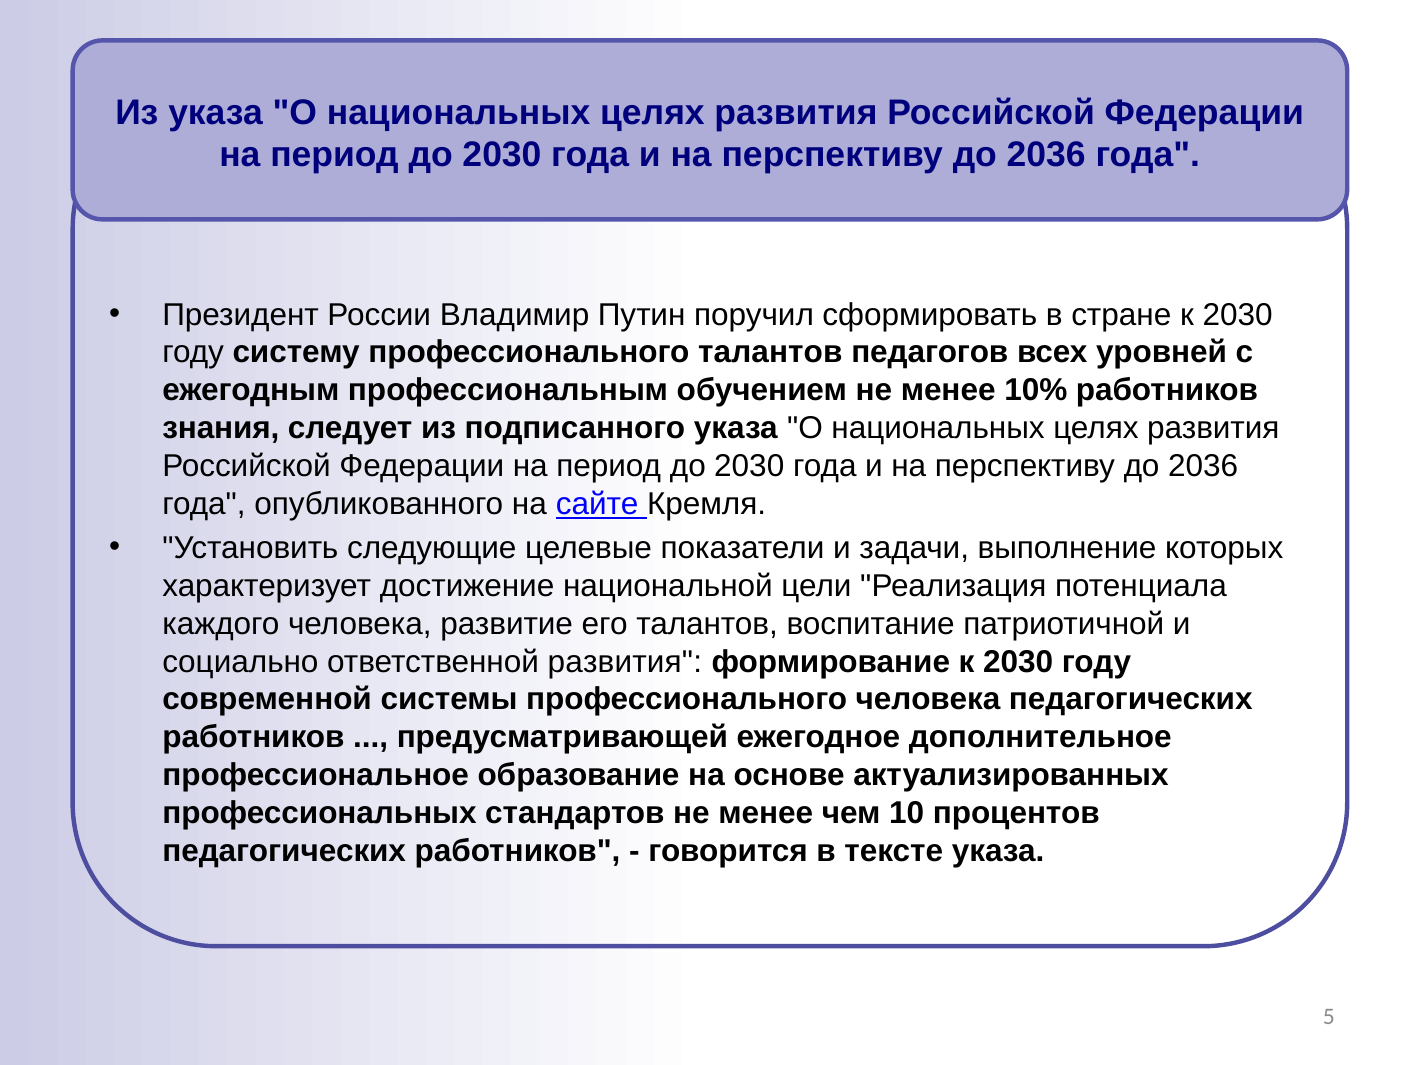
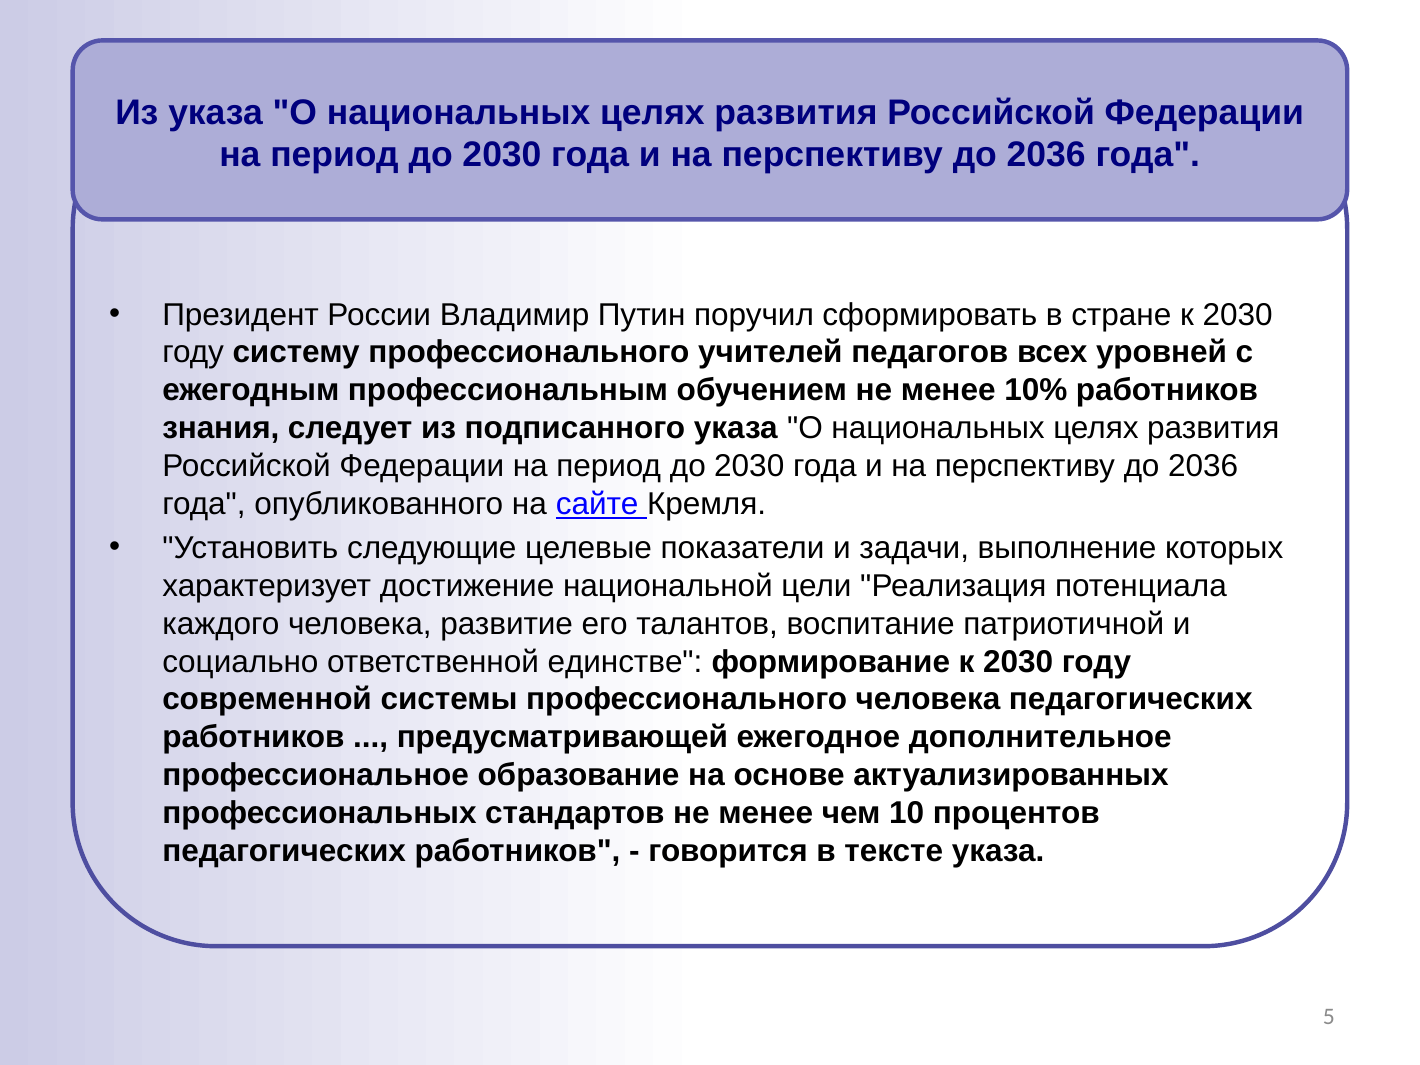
профессионального талантов: талантов -> учителей (770, 353)
ответственной развития: развития -> единстве (625, 662)
